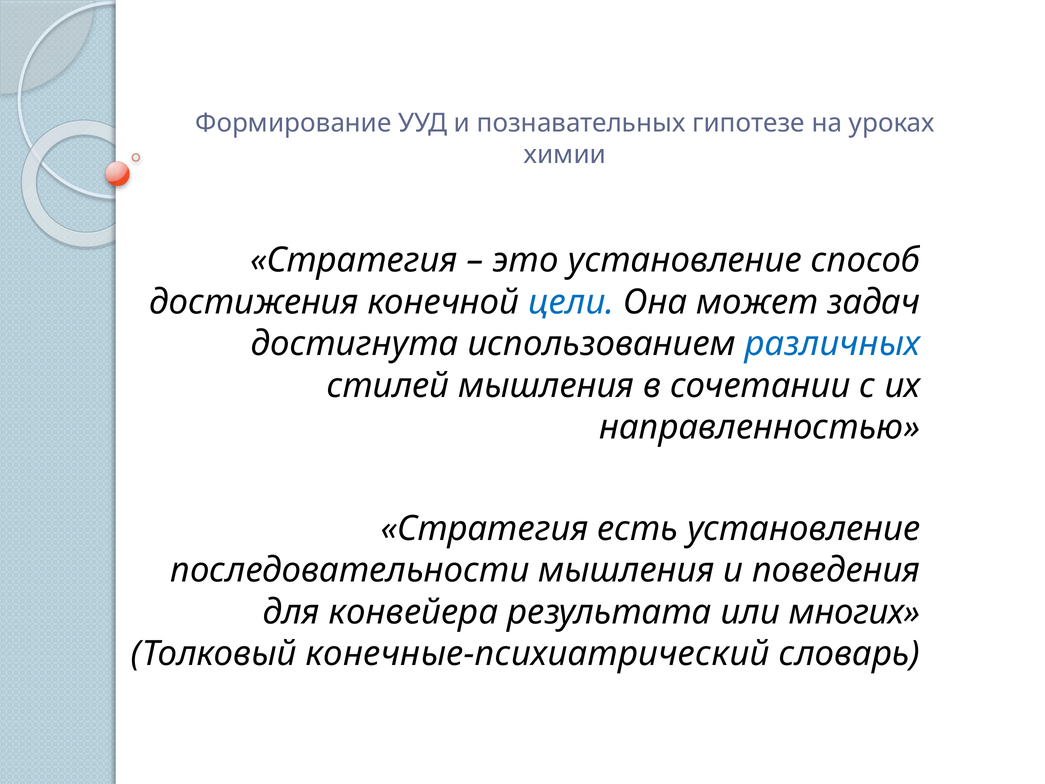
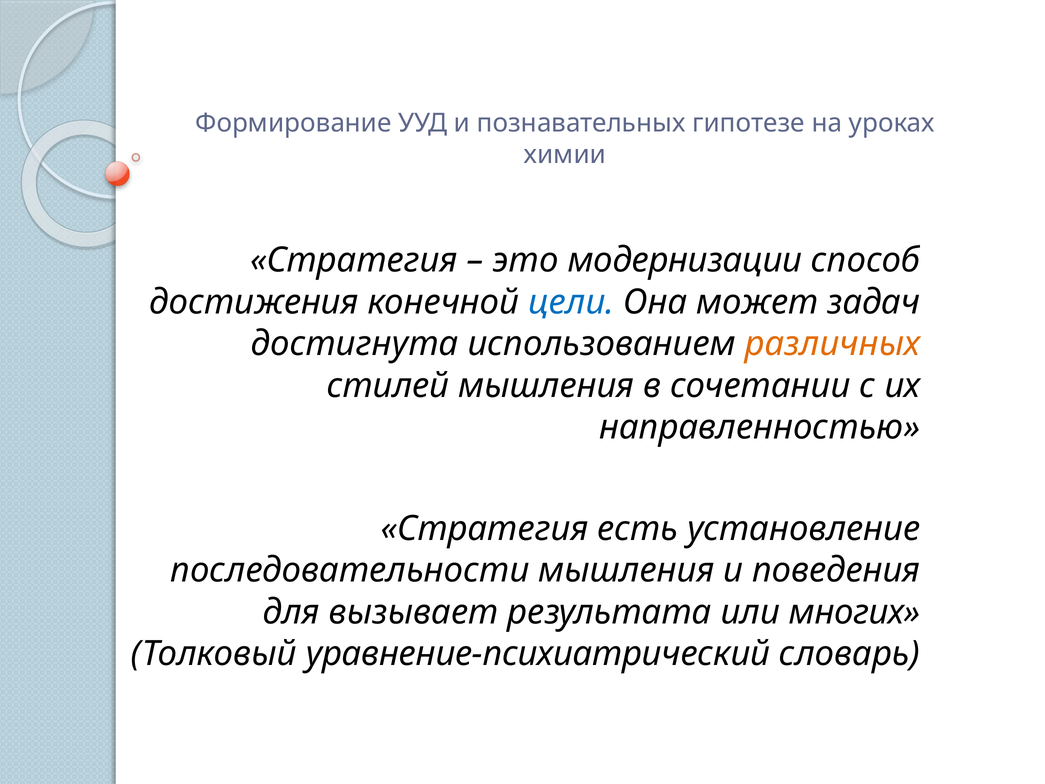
это установление: установление -> модернизации (685, 260)
различных colour: blue -> orange (832, 344)
конвейера: конвейера -> вызывает (413, 612)
конечные-психиатрический: конечные-психиатрический -> уравнение-психиатрический (538, 654)
